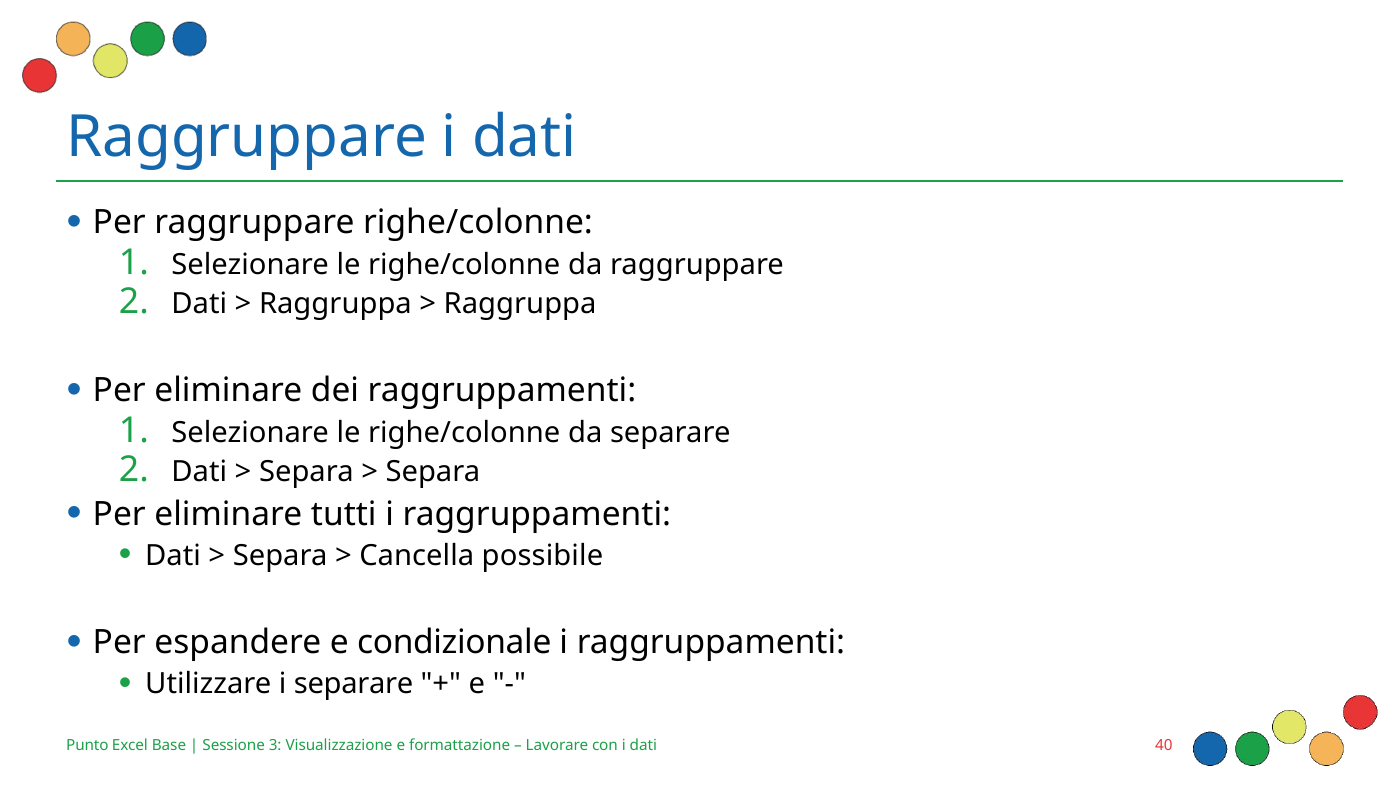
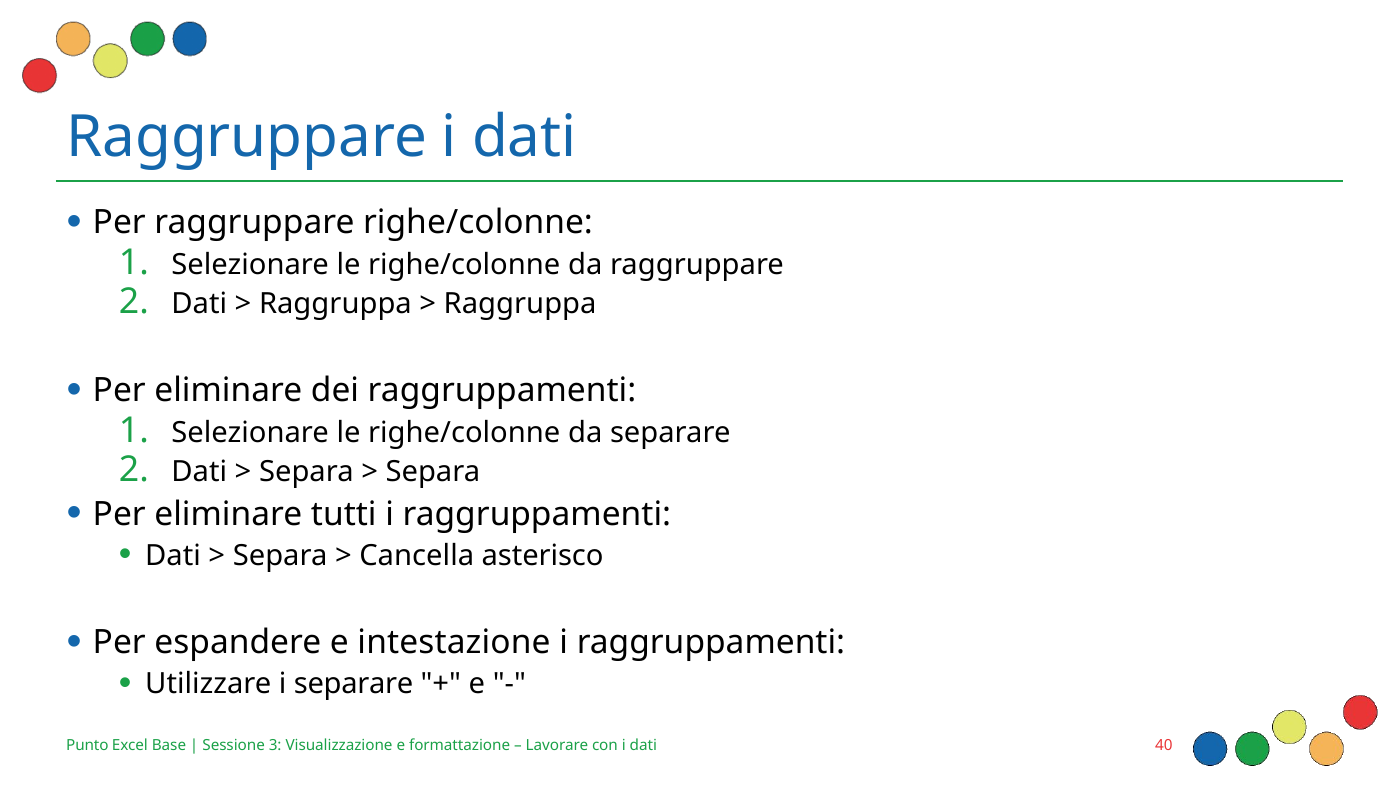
possibile: possibile -> asterisco (543, 556)
condizionale: condizionale -> intestazione (454, 642)
